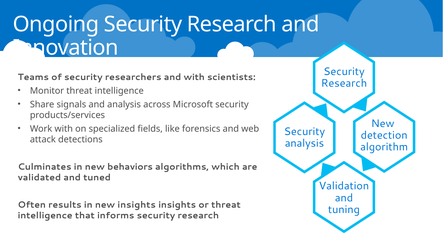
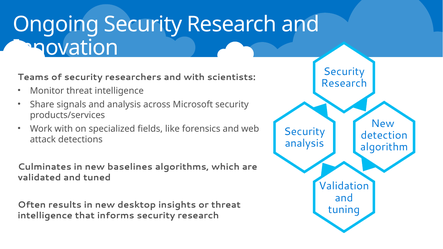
behaviors: behaviors -> baselines (130, 167)
new insights: insights -> desktop (137, 205)
